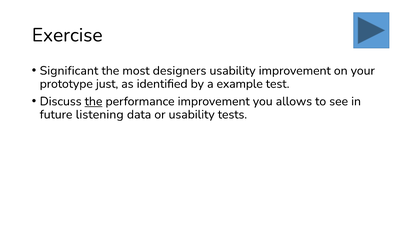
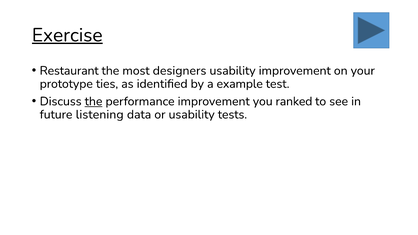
Exercise underline: none -> present (67, 35)
Significant: Significant -> Restaurant (69, 71)
just: just -> ties (107, 84)
allows: allows -> ranked (294, 101)
